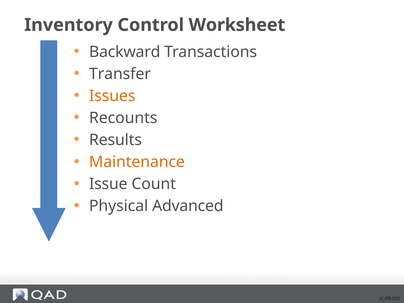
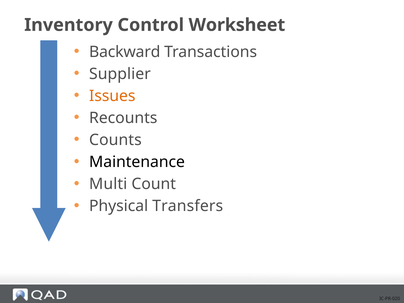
Transfer: Transfer -> Supplier (120, 74)
Results: Results -> Counts (115, 140)
Maintenance colour: orange -> black (137, 162)
Issue: Issue -> Multi (108, 184)
Advanced: Advanced -> Transfers (188, 206)
